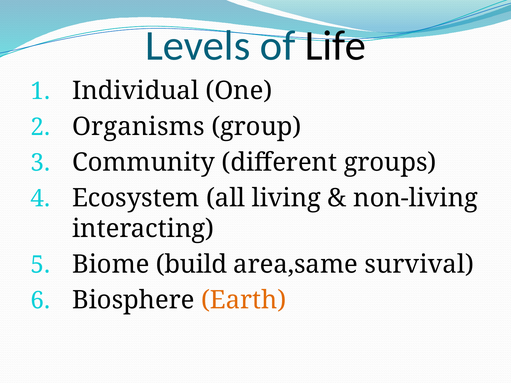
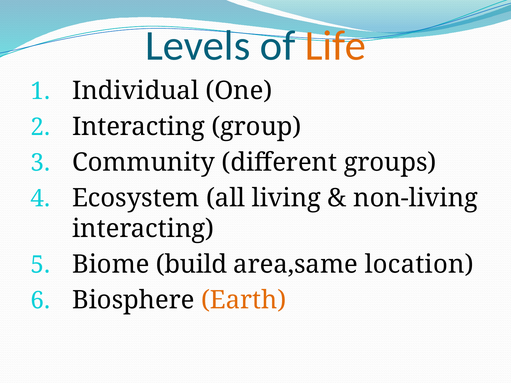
Life colour: black -> orange (335, 46)
Organisms: Organisms -> Interacting (139, 127)
survival: survival -> location (419, 265)
